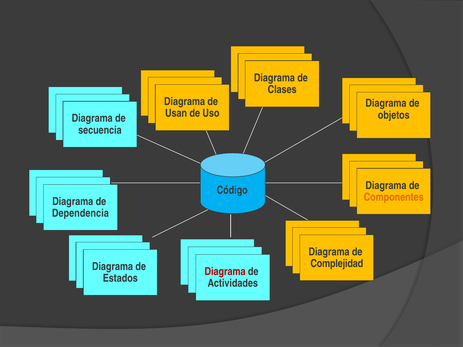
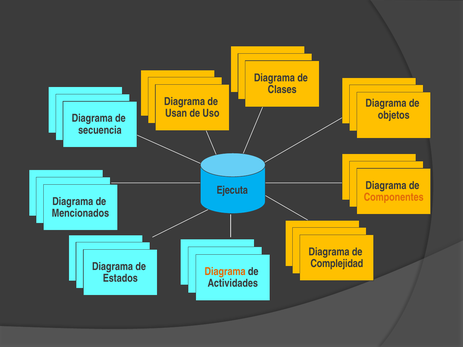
Código: Código -> Ejecuta (232, 190)
Dependencia: Dependencia -> Mencionados (80, 213)
Diagrama colour: red -> orange (225, 272)
